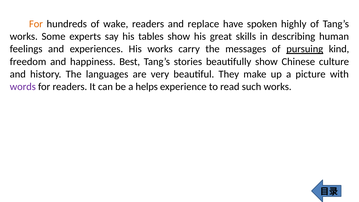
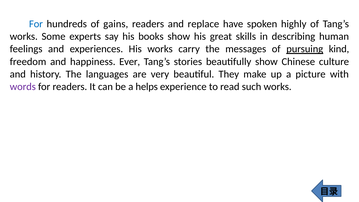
For colour: orange -> blue (36, 24)
wake: wake -> gains (116, 24)
tables: tables -> books (151, 36)
Best: Best -> Ever (130, 62)
